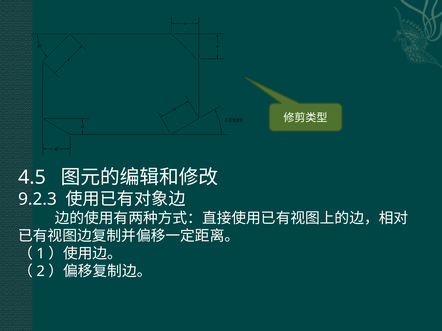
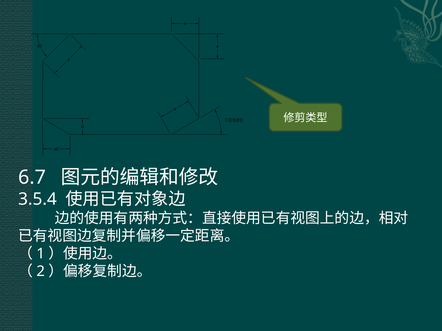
4.5: 4.5 -> 6.7 (32, 178)
9.2.3: 9.2.3 -> 3.5.4 (37, 200)
